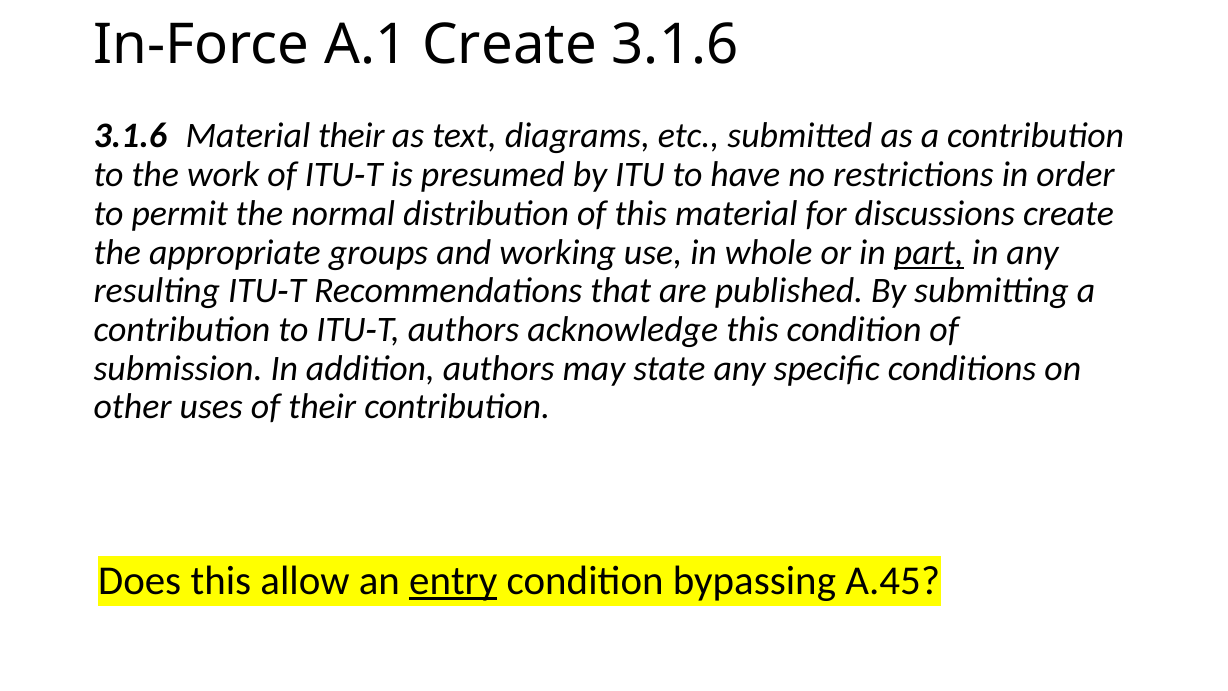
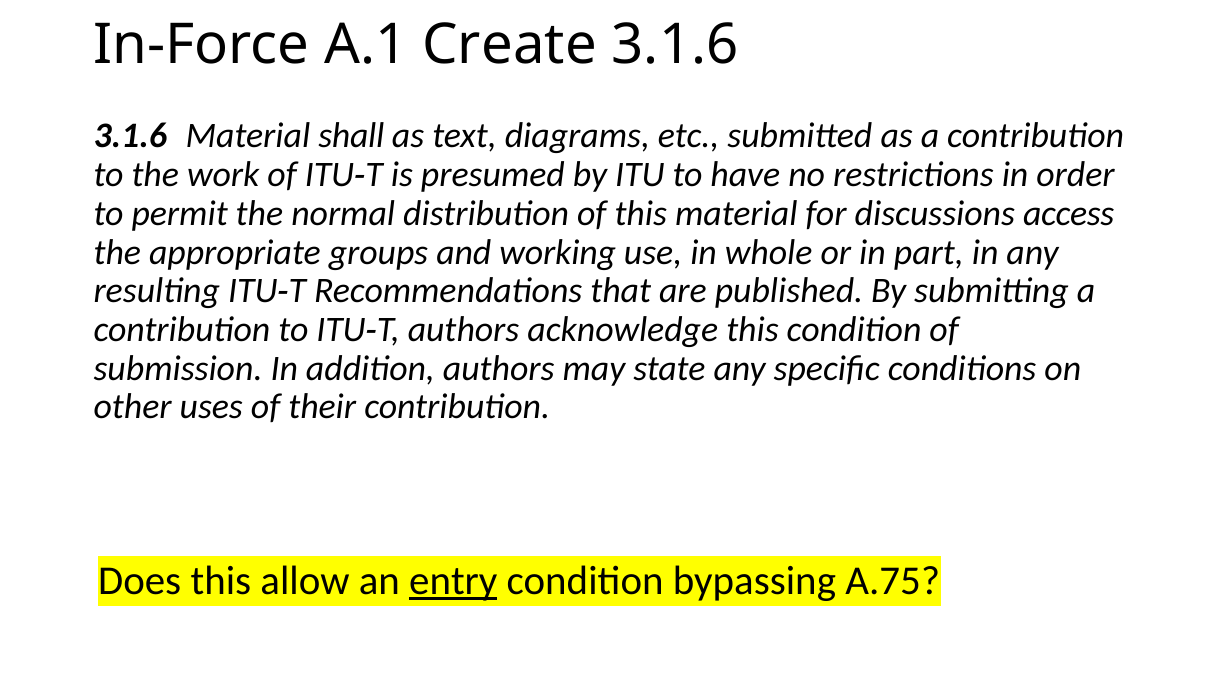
Material their: their -> shall (351, 136)
discussions create: create -> access (1069, 213)
part underline: present -> none (929, 252)
A.45: A.45 -> A.75 (893, 581)
